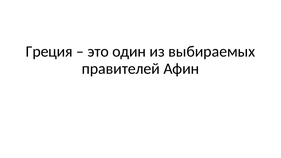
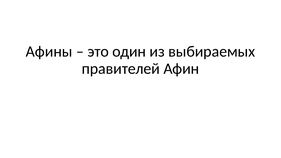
Греция: Греция -> Афины (49, 52)
